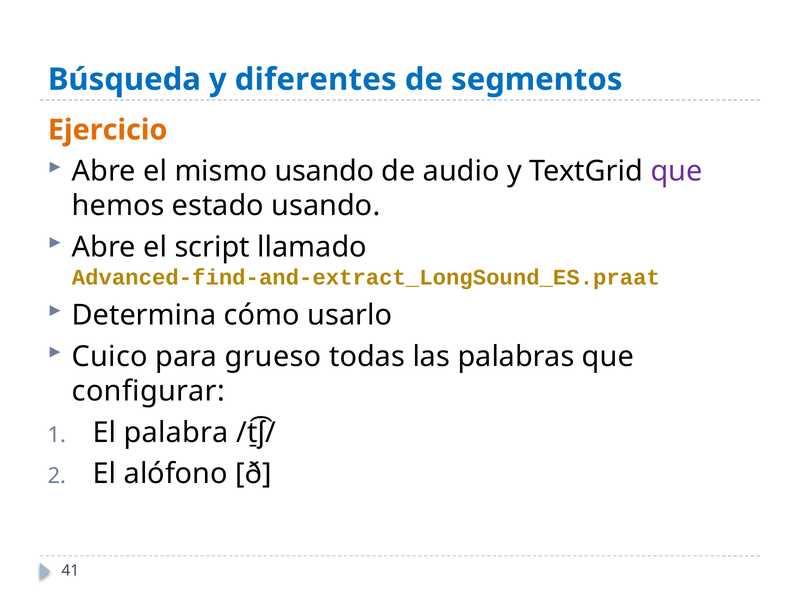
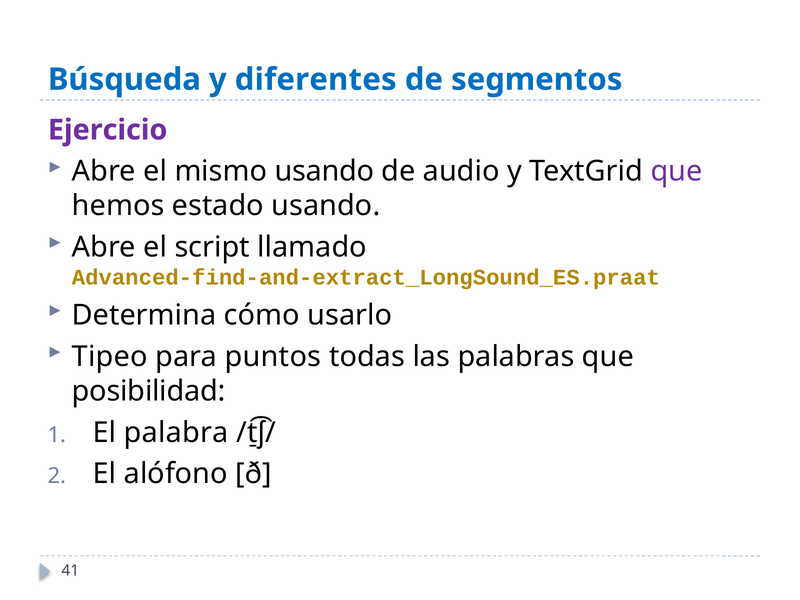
Ejercicio colour: orange -> purple (108, 130)
Cuico: Cuico -> Tipeo (110, 357)
grueso: grueso -> puntos (273, 357)
configurar: configurar -> posibilidad (149, 391)
